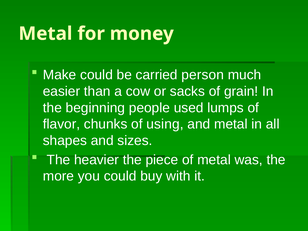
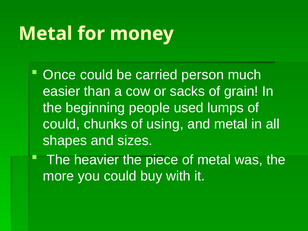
Make: Make -> Once (60, 75)
flavor: flavor -> could (61, 124)
